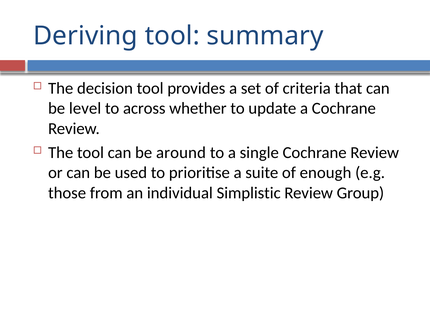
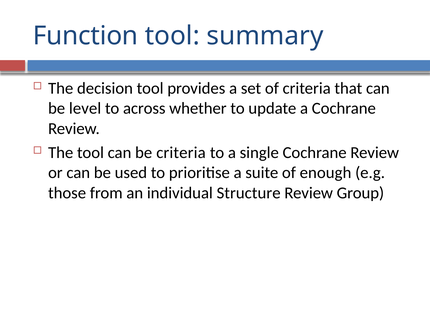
Deriving: Deriving -> Function (86, 36)
be around: around -> criteria (181, 153)
Simplistic: Simplistic -> Structure (249, 193)
